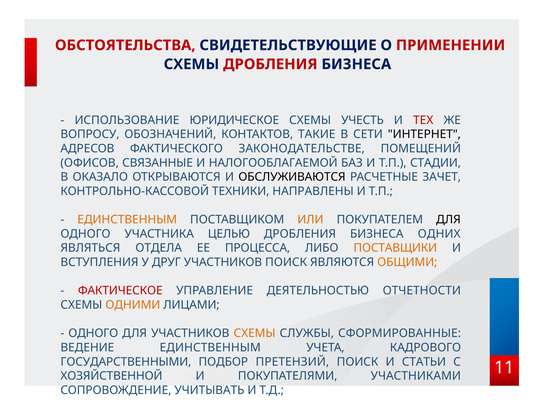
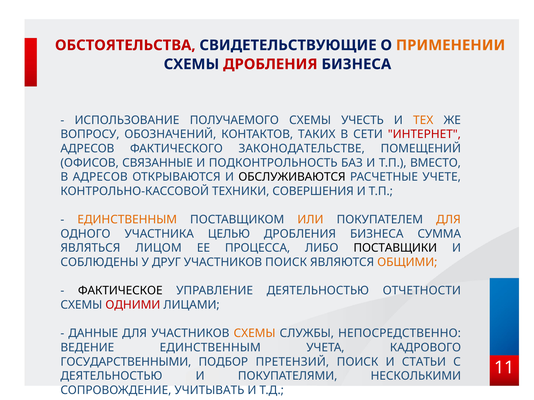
ПРИМЕНЕНИИ colour: red -> orange (451, 45)
ЮРИДИЧЕСКОЕ: ЮРИДИЧЕСКОЕ -> ПОЛУЧАЕМОГО (234, 120)
ТЕХ colour: red -> orange (423, 120)
ТАКИЕ: ТАКИЕ -> ТАКИХ (317, 135)
ИНТЕРНЕТ colour: black -> red (424, 135)
НАЛОГООБЛАГАЕМОЙ: НАЛОГООБЛАГАЕМОЙ -> ПОДКОНТРОЛЬНОСТЬ (273, 163)
СТАДИИ: СТАДИИ -> ВМЕСТО (435, 163)
В ОКАЗАЛО: ОКАЗАЛО -> АДРЕСОВ (100, 177)
ЗАЧЕТ: ЗАЧЕТ -> УЧЕТЕ (442, 177)
НАПРАВЛЕНЫ: НАПРАВЛЕНЫ -> СОВЕРШЕНИЯ (313, 191)
ДЛЯ colour: black -> orange (448, 220)
ОДНИХ: ОДНИХ -> СУММА (439, 234)
ОТДЕЛА: ОТДЕЛА -> ЛИЦОМ (159, 248)
ПОСТАВЩИКИ colour: orange -> black (395, 248)
ВСТУПЛЕНИЯ: ВСТУПЛЕНИЯ -> СОБЛЮДЕНЫ (100, 263)
ФАКТИЧЕСКОЕ colour: red -> black (120, 291)
ОДНИМИ colour: orange -> red (133, 305)
ОДНОГО: ОДНОГО -> ДАННЫЕ (93, 334)
СФОРМИРОВАННЫЕ: СФОРМИРОВАННЫЕ -> НЕПОСРЕДСТВЕННО (400, 334)
ХОЗЯЙСТВЕННОЙ: ХОЗЯЙСТВЕННОЙ -> ДЕЯТЕЛЬНОСТЬЮ (111, 376)
УЧАСТНИКАМИ: УЧАСТНИКАМИ -> НЕСКОЛЬКИМИ (416, 376)
